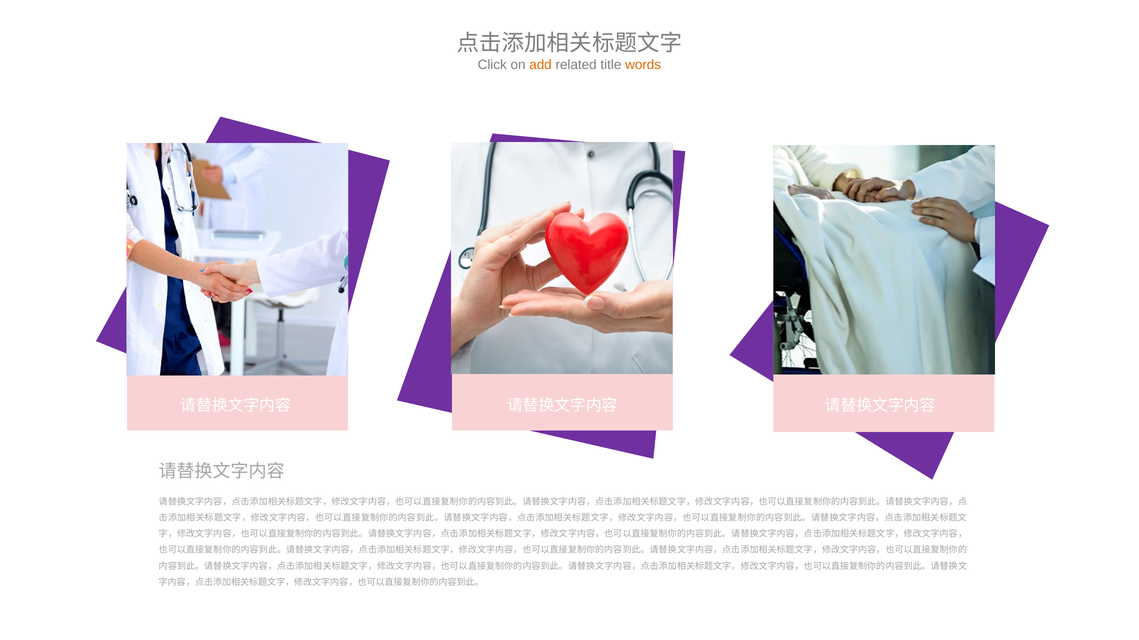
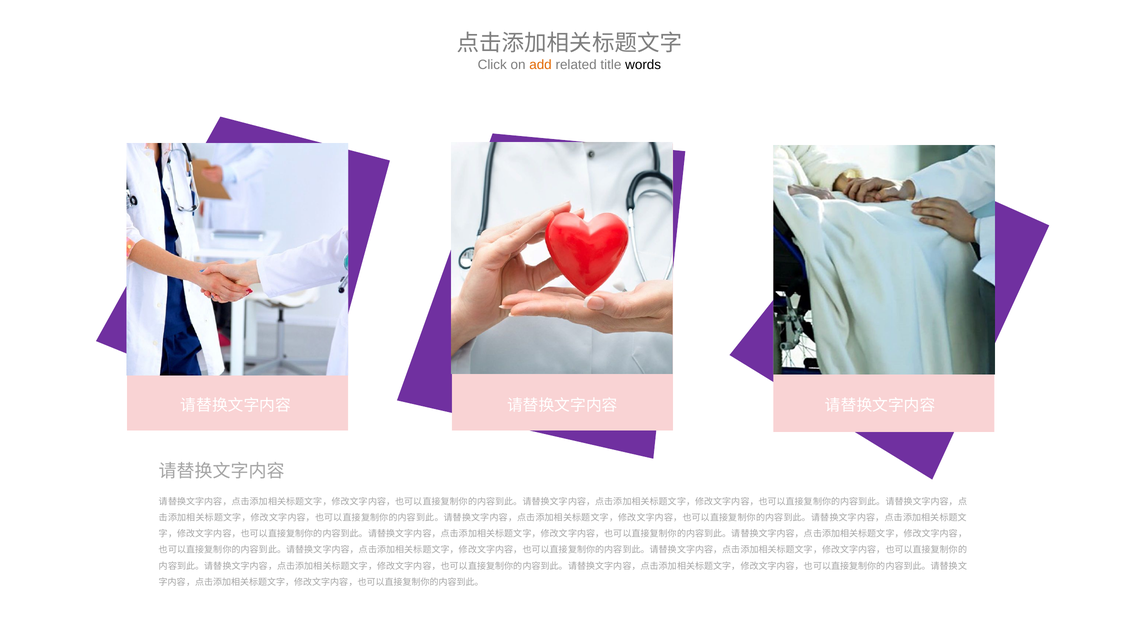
words colour: orange -> black (643, 65)
